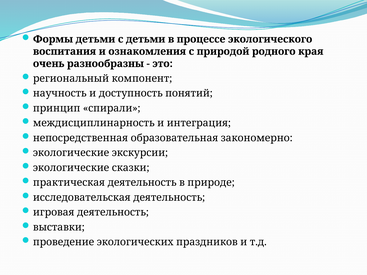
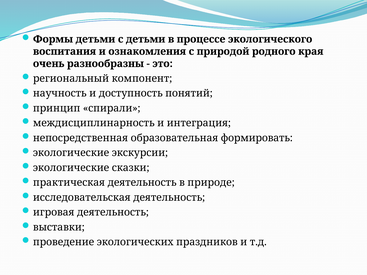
закономерно: закономерно -> формировать (257, 138)
